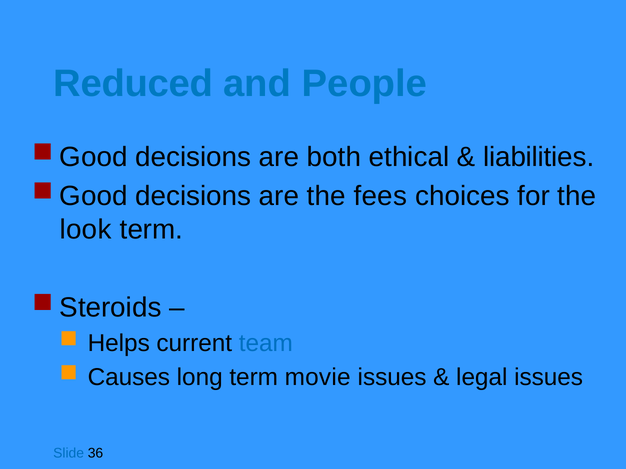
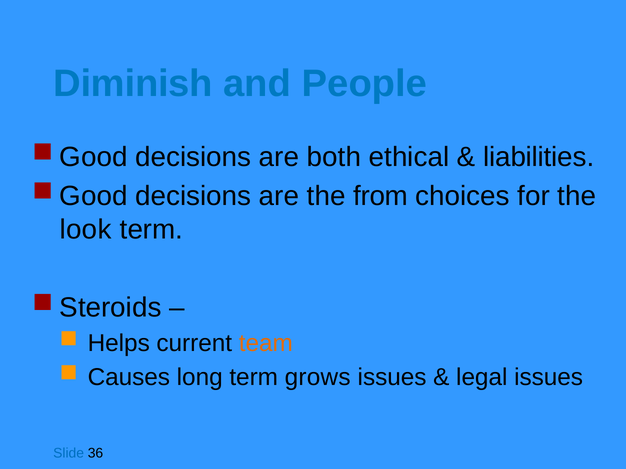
Reduced: Reduced -> Diminish (133, 84)
fees: fees -> from (381, 196)
team colour: blue -> orange (266, 344)
movie: movie -> grows (318, 378)
